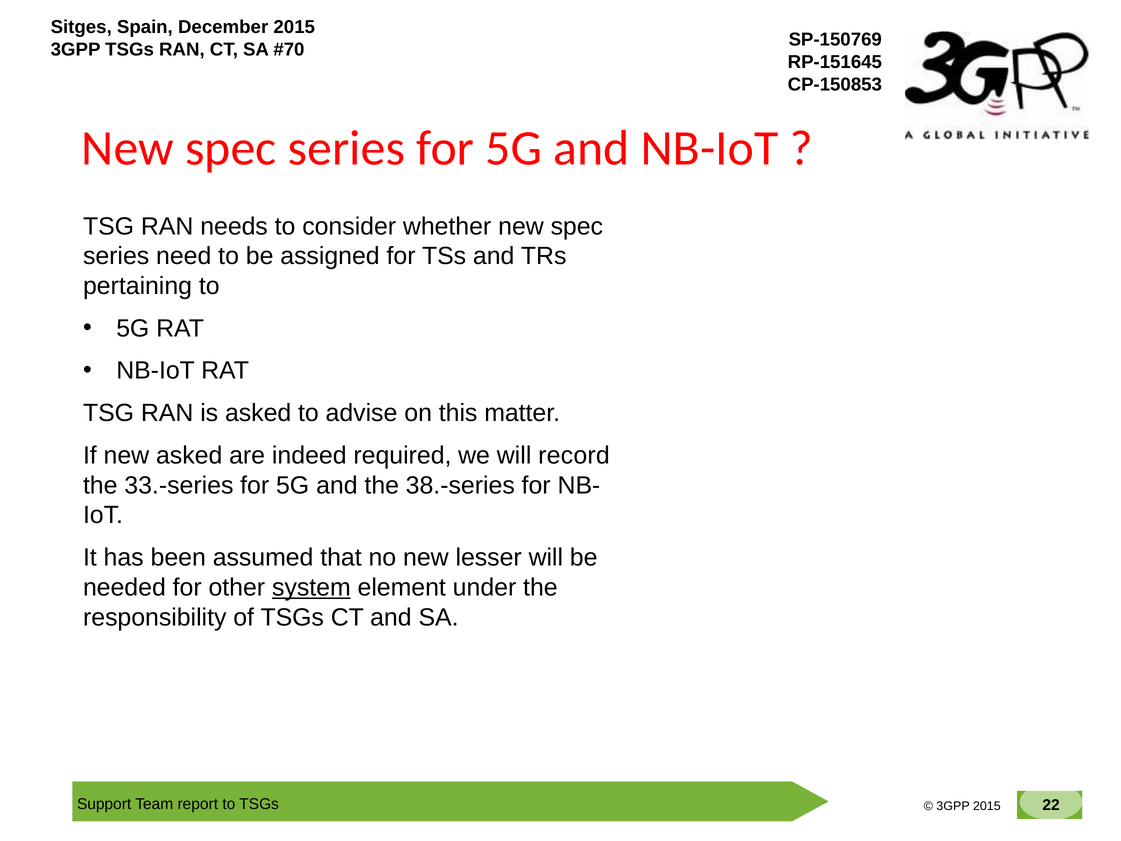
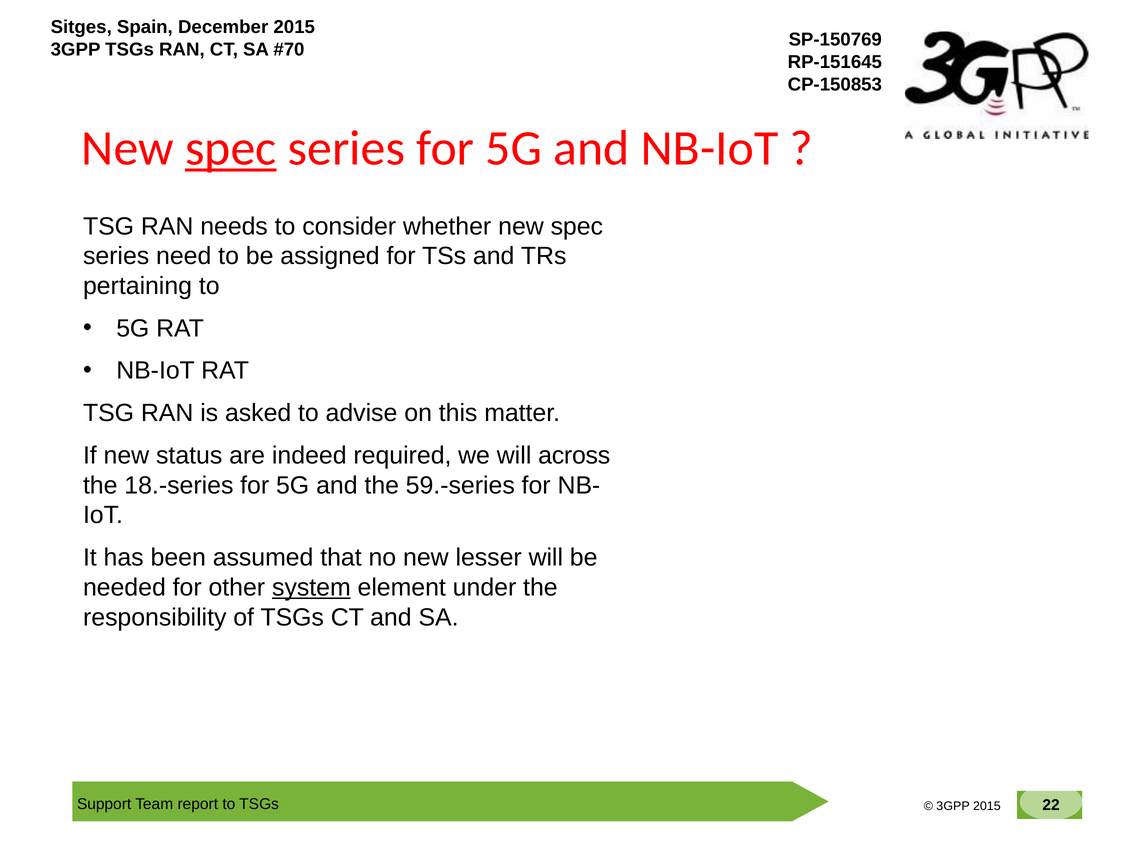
spec underline: none -> present (231, 148)
new asked: asked -> status (189, 455)
record: record -> across (574, 455)
33.-series: 33.-series -> 18.-series (179, 485)
38.-series: 38.-series -> 59.-series (460, 485)
